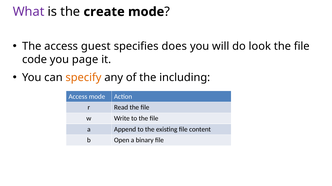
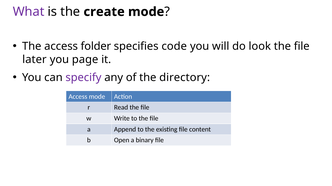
guest: guest -> folder (96, 46)
does: does -> code (174, 46)
code: code -> later (34, 60)
specify colour: orange -> purple (83, 78)
including: including -> directory (185, 78)
